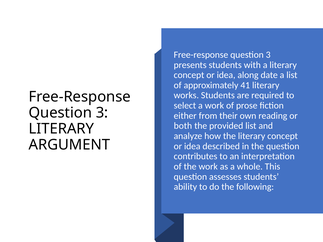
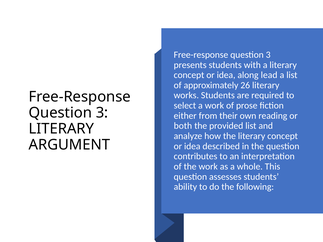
date: date -> lead (269, 75)
41: 41 -> 26 (245, 85)
